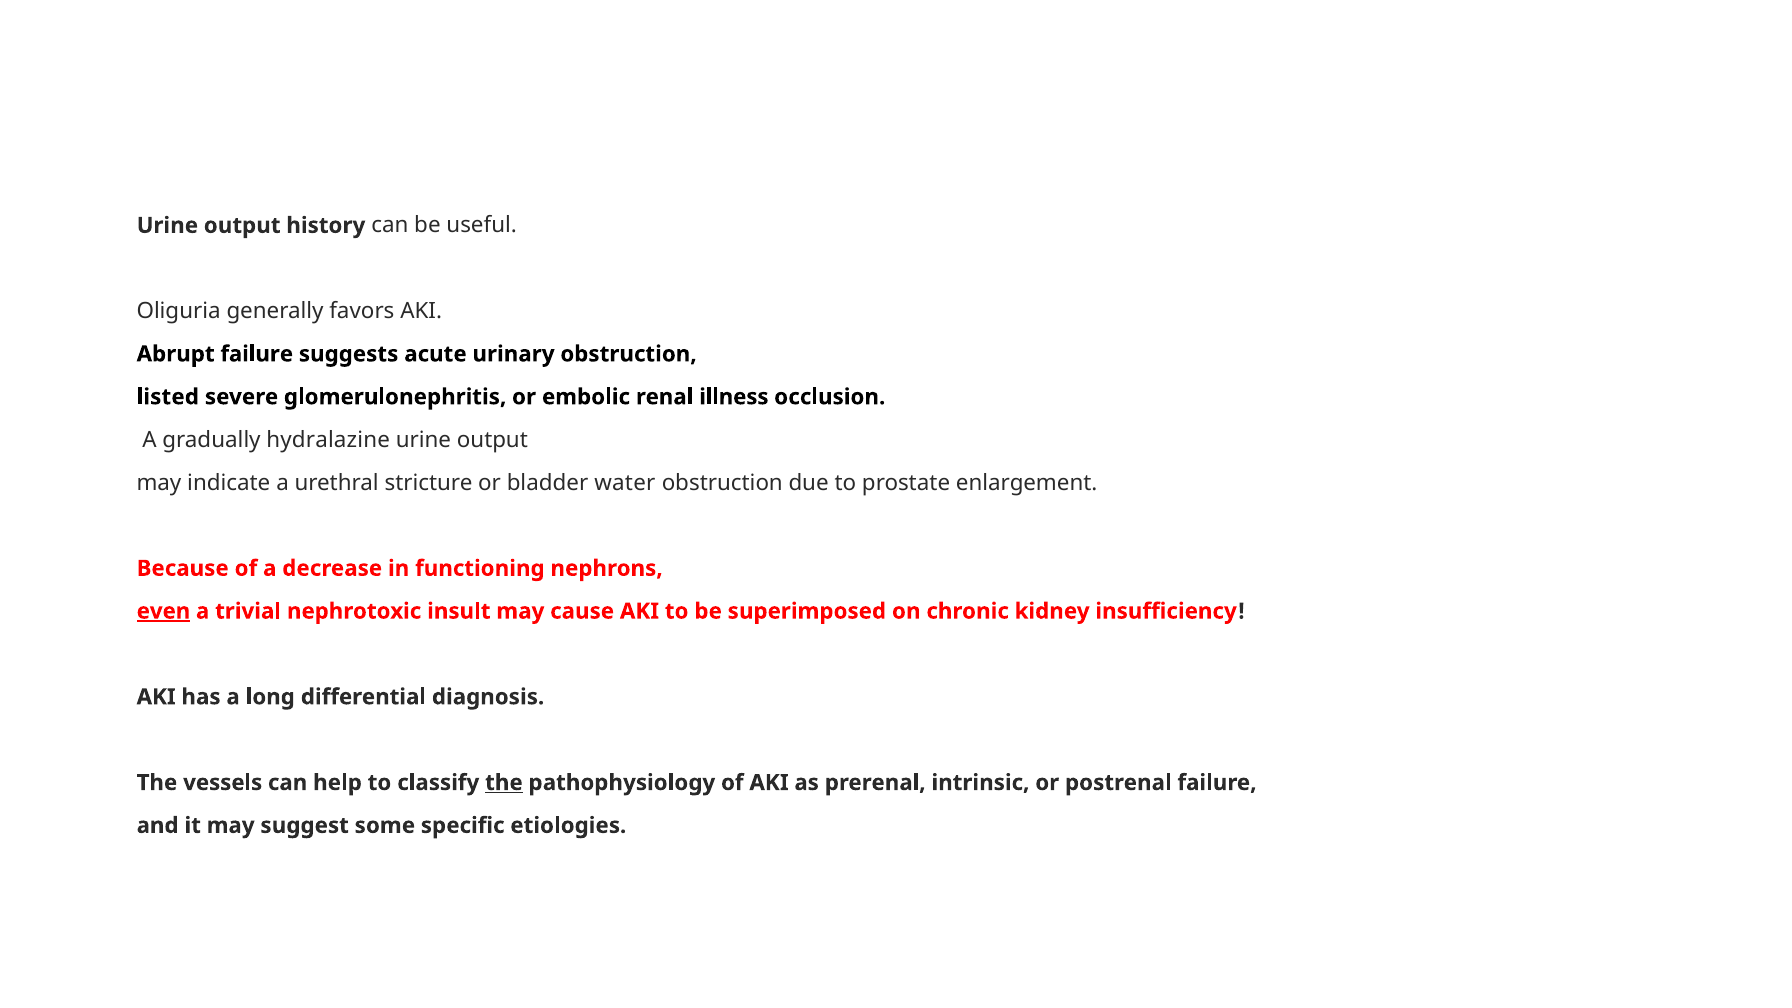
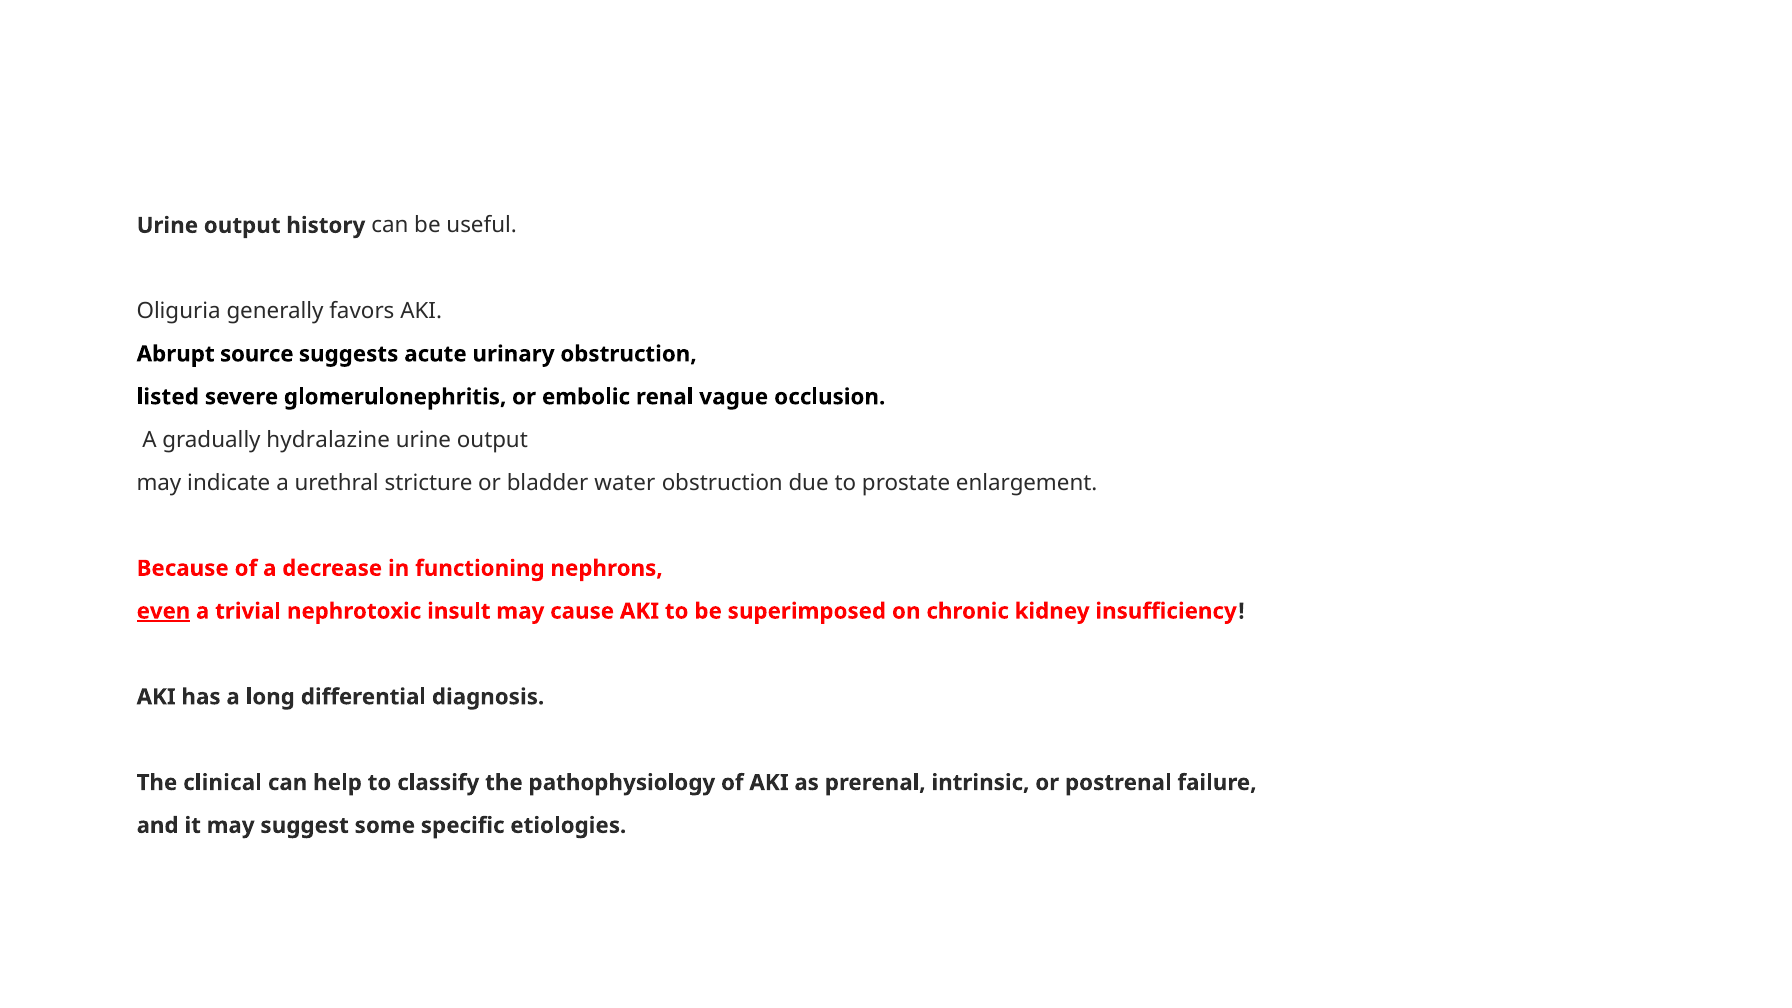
Abrupt failure: failure -> source (257, 354)
illness: illness -> vague (734, 397)
vessels: vessels -> clinical (223, 783)
the underline: present -> none (504, 783)
